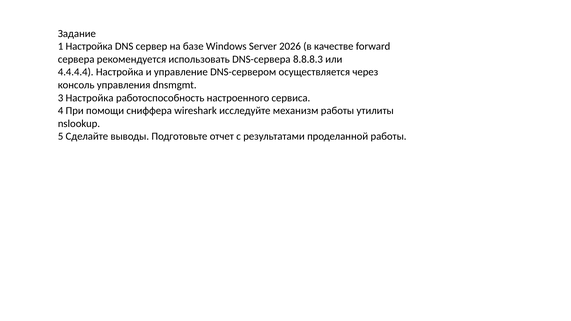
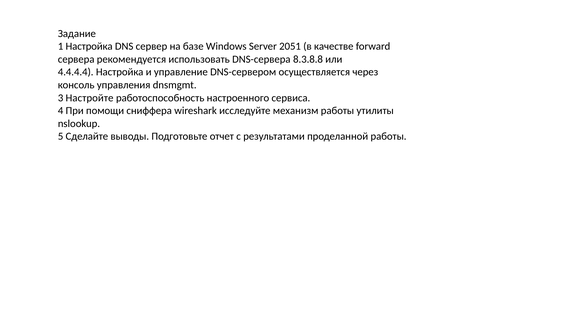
2026: 2026 -> 2051 (290, 46)
8.8.8.3: 8.8.8.3 -> 8.3.8.8 (308, 59)
3 Настройка: Настройка -> Настройте (90, 98)
